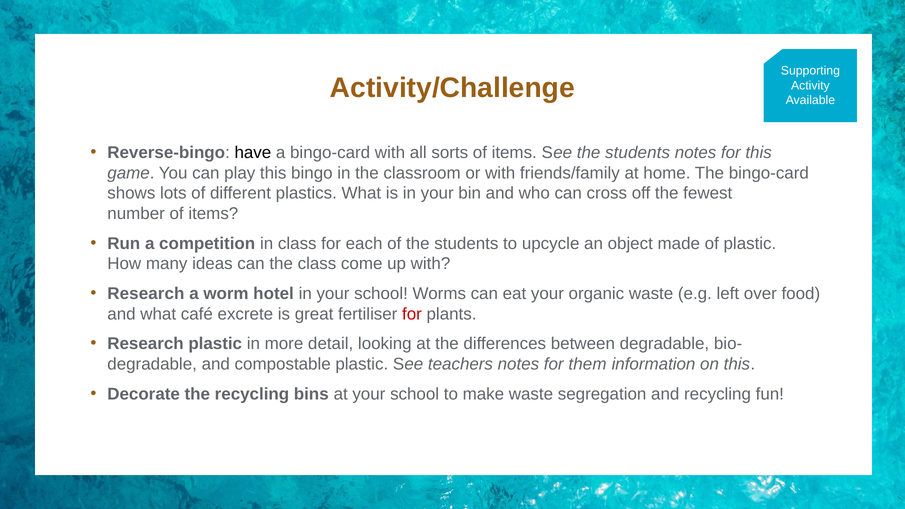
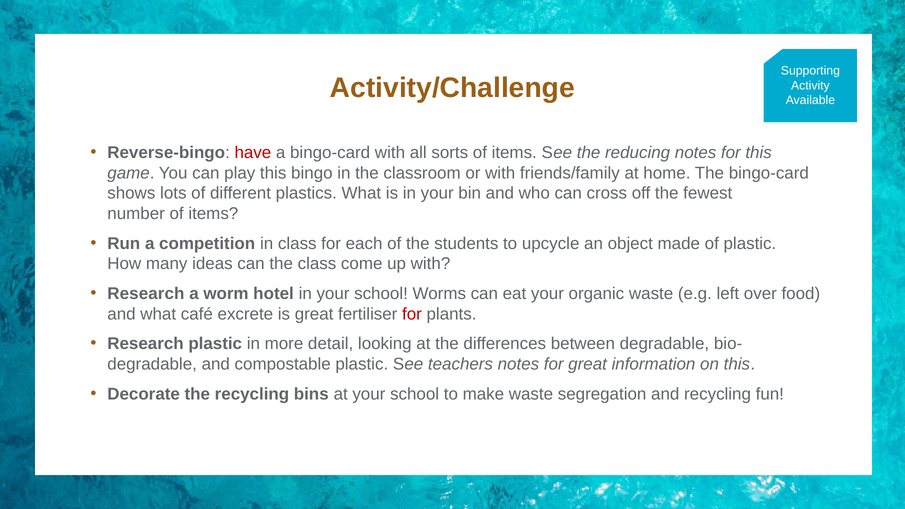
have colour: black -> red (253, 153)
See the students: students -> reducing (638, 153)
for them: them -> great (588, 364)
